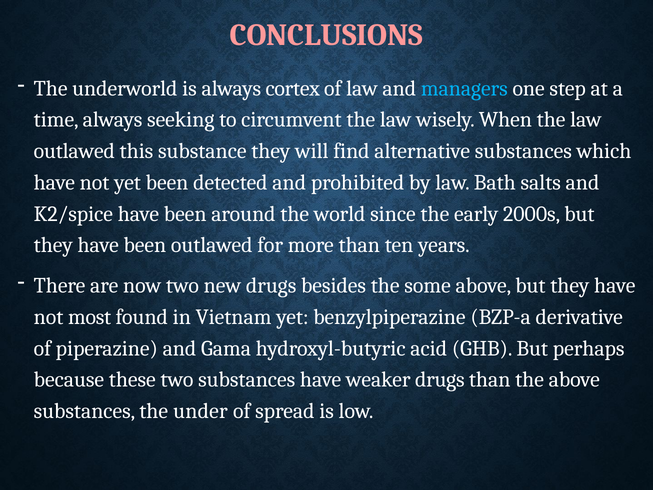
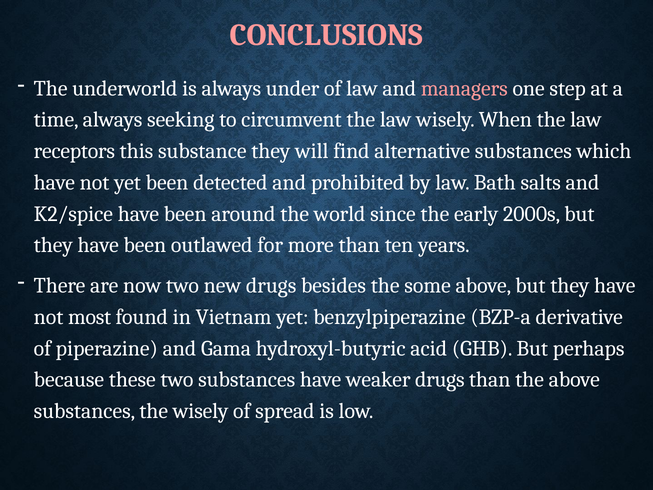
cortex: cortex -> under (293, 88)
managers colour: light blue -> pink (464, 88)
outlawed: outlawed -> receptors (74, 151)
the under: under -> wisely (201, 411)
